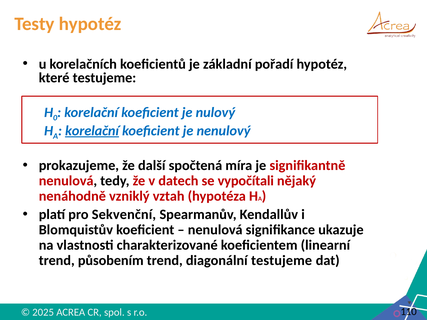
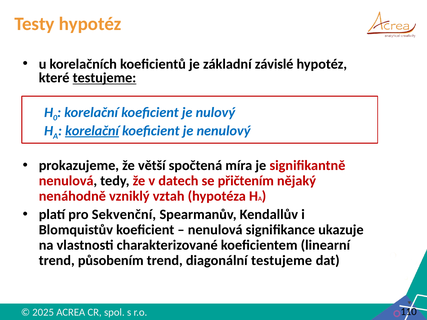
pořadí: pořadí -> závislé (274, 64)
testujeme underline: none -> present (104, 78)
další: další -> větší (152, 166)
vypočítali: vypočítali -> přičtením (246, 181)
